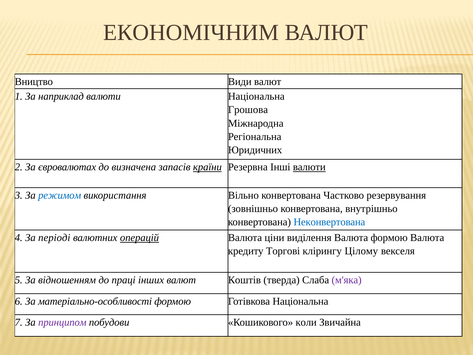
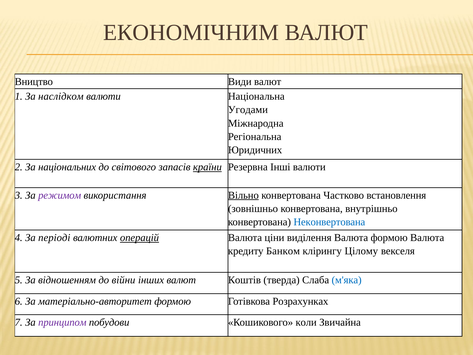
наприклад: наприклад -> наслідком (61, 96)
Грошова: Грошова -> Угодами (248, 110)
євровалютах: євровалютах -> національних (67, 167)
визначена: визначена -> світового (134, 167)
валюти underline: present -> none (309, 167)
режимом colour: blue -> purple (60, 195)
Вільно underline: none -> present (243, 195)
резервування: резервування -> встановлення (396, 195)
Торгові: Торгові -> Банком (283, 251)
праці: праці -> війни (124, 280)
м'яка colour: purple -> blue (347, 280)
матеріально-особливості: матеріально-особливості -> матеріально-авторитет (95, 301)
Готівкова Національна: Національна -> Розрахунках (300, 301)
